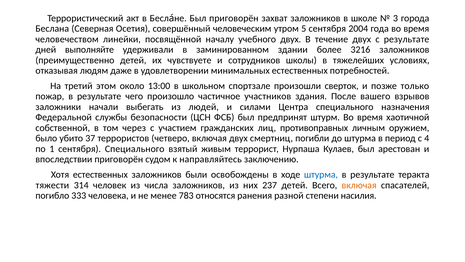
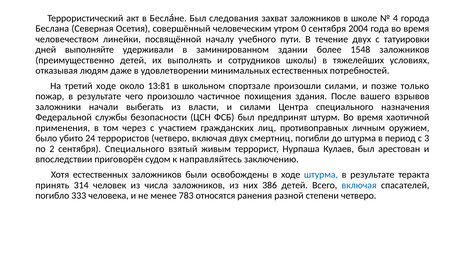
Был приговорён: приговорён -> следования (234, 18)
3: 3 -> 4 (395, 18)
5: 5 -> 0 (304, 29)
учебного двух: двух -> пути (291, 39)
с результате: результате -> татуировки (407, 39)
3216: 3216 -> 1548 (360, 50)
чувствуете: чувствуете -> выполнять (189, 60)
третий этом: этом -> ходе (106, 86)
13:00: 13:00 -> 13:81 (159, 86)
произошли сверток: сверток -> силами (342, 86)
участников: участников -> похищения (268, 96)
людей: людей -> власти (204, 107)
собственной: собственной -> применения (63, 128)
37: 37 -> 24 (90, 138)
4: 4 -> 3 (427, 138)
1: 1 -> 2 (52, 149)
тяжести: тяжести -> принять (52, 185)
237: 237 -> 386 (270, 185)
включая colour: orange -> blue (359, 185)
степени насилия: насилия -> четверо (359, 195)
